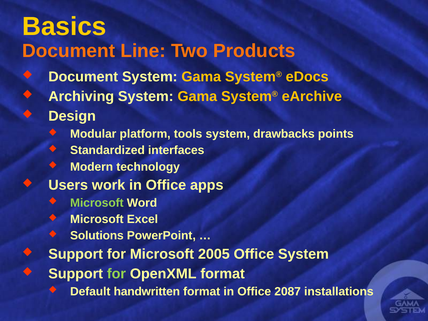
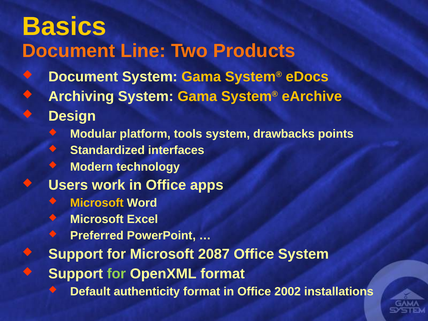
Microsoft colour: light green -> yellow (97, 203)
Solutions: Solutions -> Preferred (97, 236)
2005: 2005 -> 2087 (214, 254)
handwritten: handwritten -> authenticity (147, 291)
2087: 2087 -> 2002 (288, 291)
